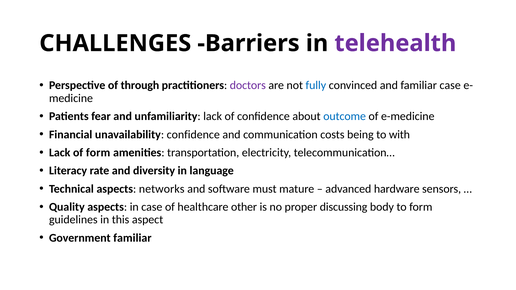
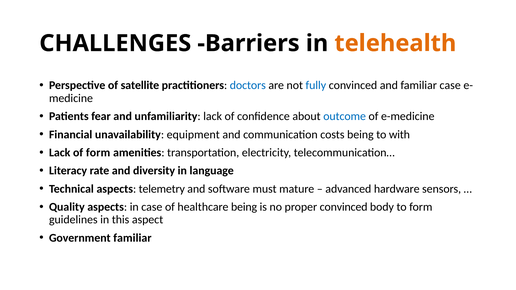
telehealth colour: purple -> orange (395, 43)
through: through -> satellite (140, 86)
doctors colour: purple -> blue (248, 86)
unavailability confidence: confidence -> equipment (193, 135)
networks: networks -> telemetry (162, 189)
healthcare other: other -> being (244, 207)
proper discussing: discussing -> convinced (344, 207)
